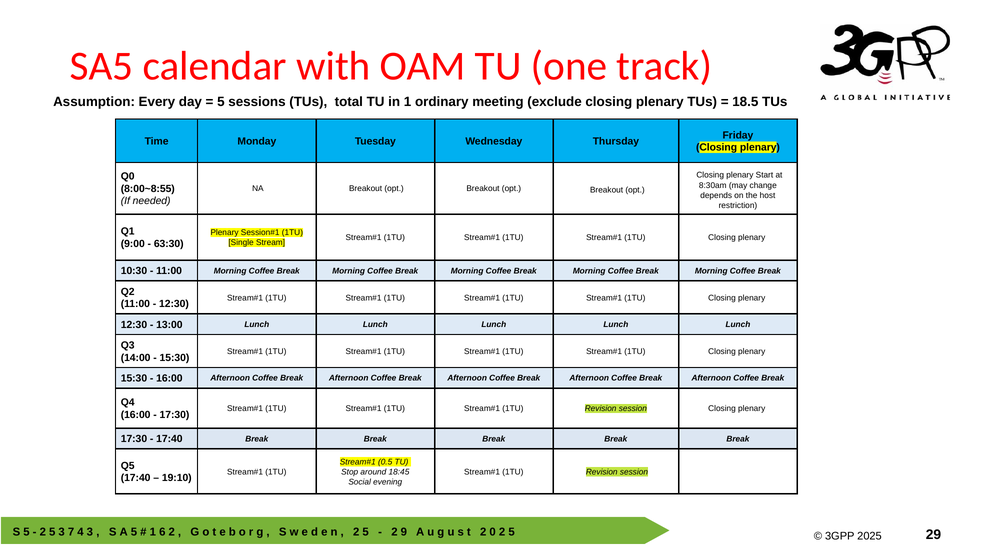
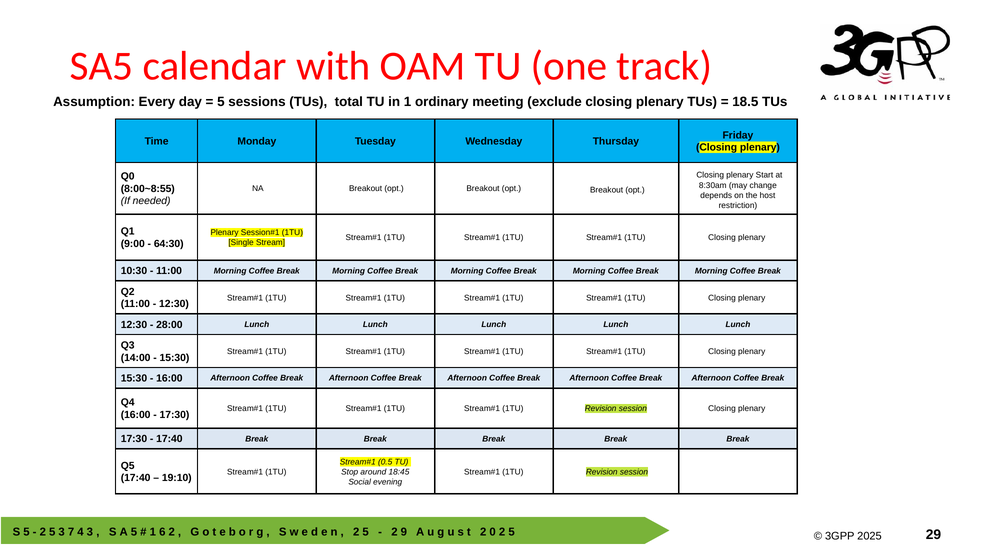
63:30: 63:30 -> 64:30 (169, 244)
13:00: 13:00 -> 28:00 (169, 325)
